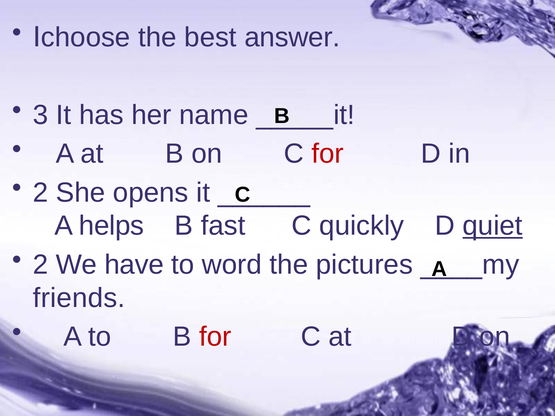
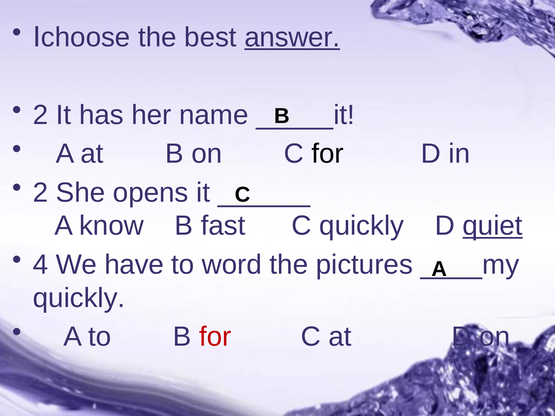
answer underline: none -> present (292, 37)
3: 3 -> 2 (41, 115)
for colour: red -> black (328, 154)
helps: helps -> know (111, 226)
2: 2 -> 4 (41, 265)
friends: friends -> quickly (79, 298)
